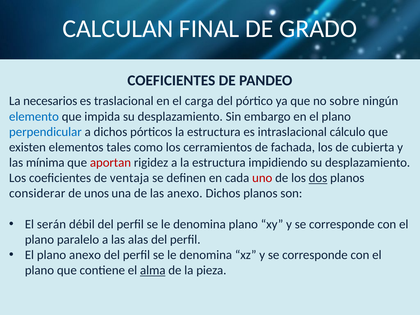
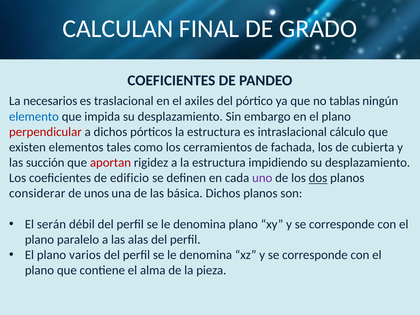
carga: carga -> axiles (199, 101)
sobre: sobre -> tablas (345, 101)
perpendicular colour: blue -> red (45, 132)
mínima: mínima -> succión (45, 163)
ventaja: ventaja -> edificio (130, 178)
uno colour: red -> purple (262, 178)
las anexo: anexo -> básica (185, 193)
plano anexo: anexo -> varios (85, 255)
alma underline: present -> none (153, 270)
